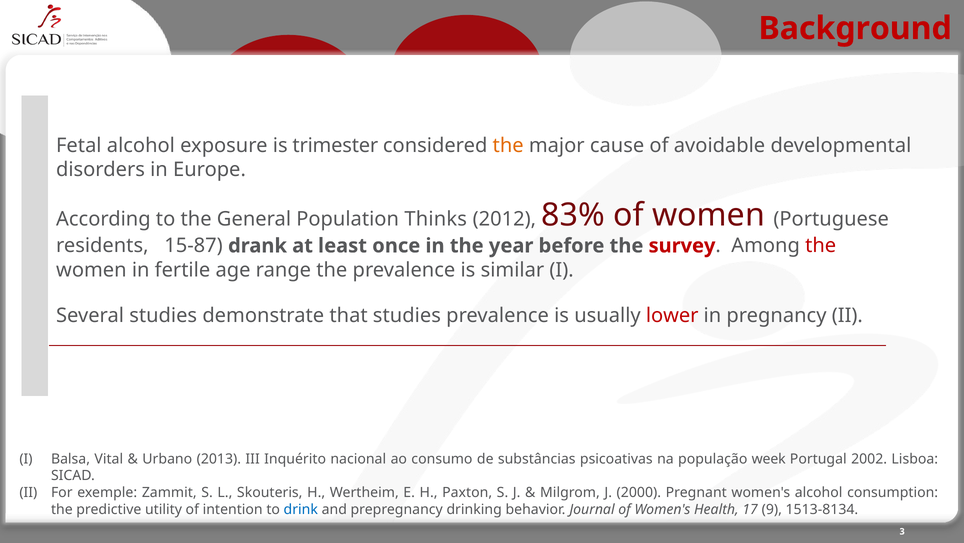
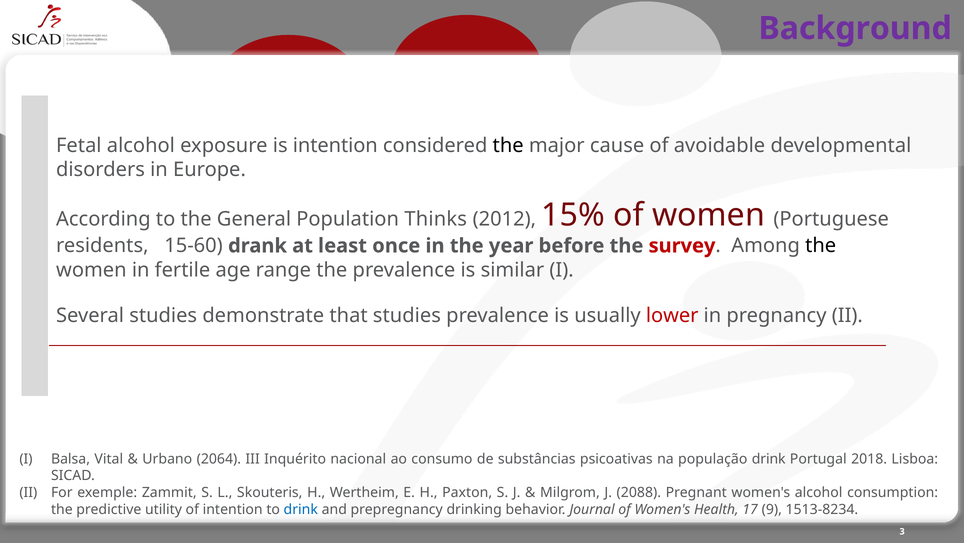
Background colour: red -> purple (855, 28)
is trimester: trimester -> intention (335, 145)
the colour: orange -> black (508, 145)
83%: 83% -> 15% (573, 215)
15-87: 15-87 -> 15-60 (194, 245)
the colour: red -> black (821, 245)
2013: 2013 -> 2064 (219, 458)
população week: week -> drink (769, 458)
2002: 2002 -> 2018 (869, 458)
2000: 2000 -> 2088 (639, 492)
1513-8134: 1513-8134 -> 1513-8234 (822, 509)
